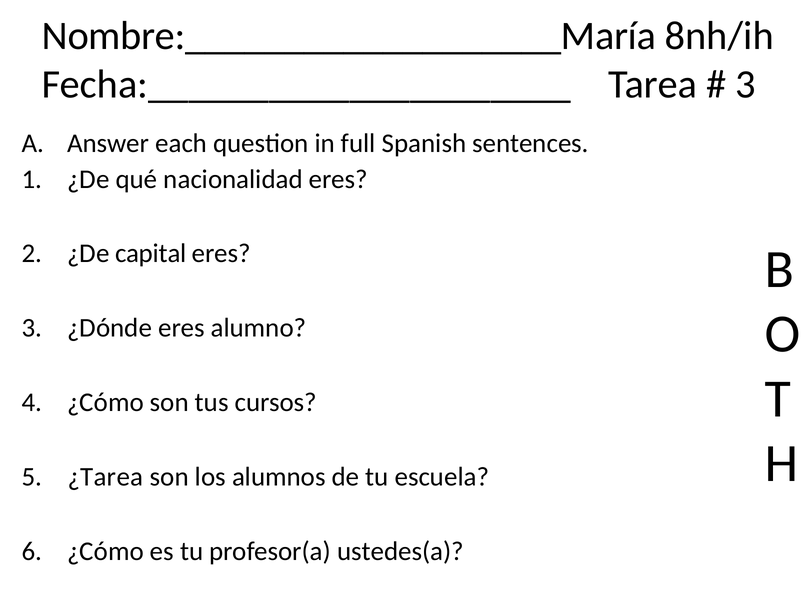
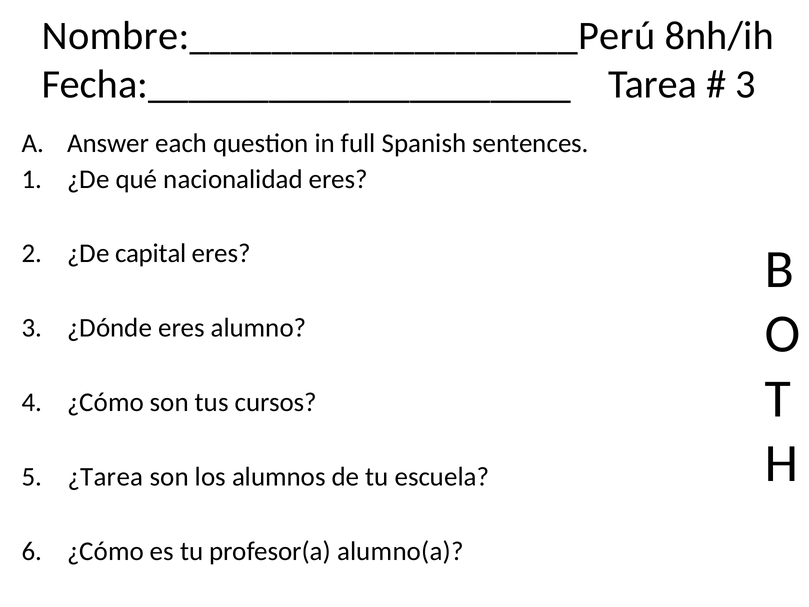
Nombre:___________________María: Nombre:___________________María -> Nombre:___________________Perú (349, 36)
ustedes(a: ustedes(a -> alumno(a (400, 551)
